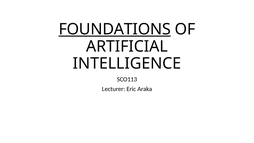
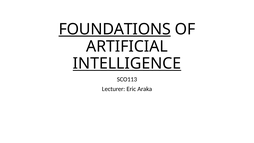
INTELLIGENCE underline: none -> present (127, 63)
